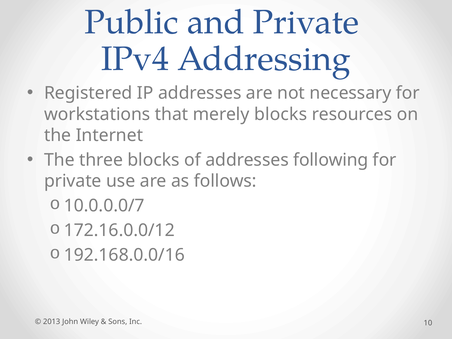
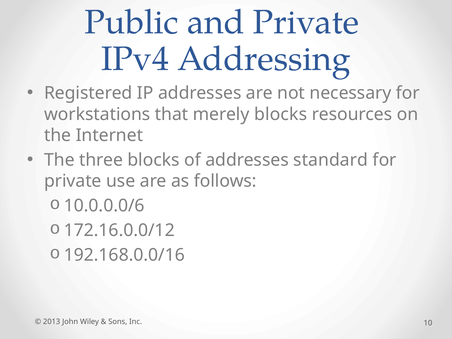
following: following -> standard (331, 160)
10.0.0.0/7: 10.0.0.0/7 -> 10.0.0.0/6 (104, 206)
